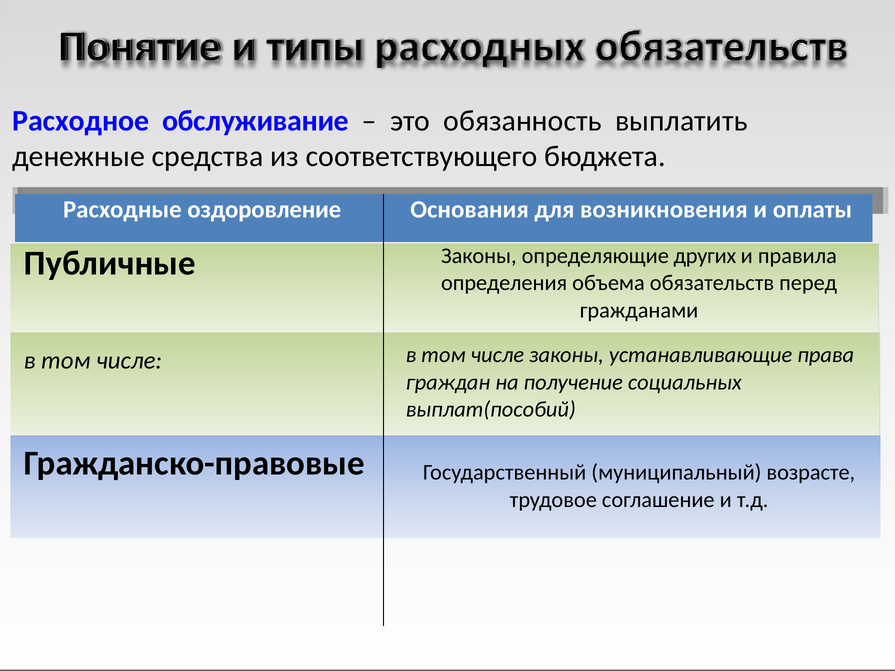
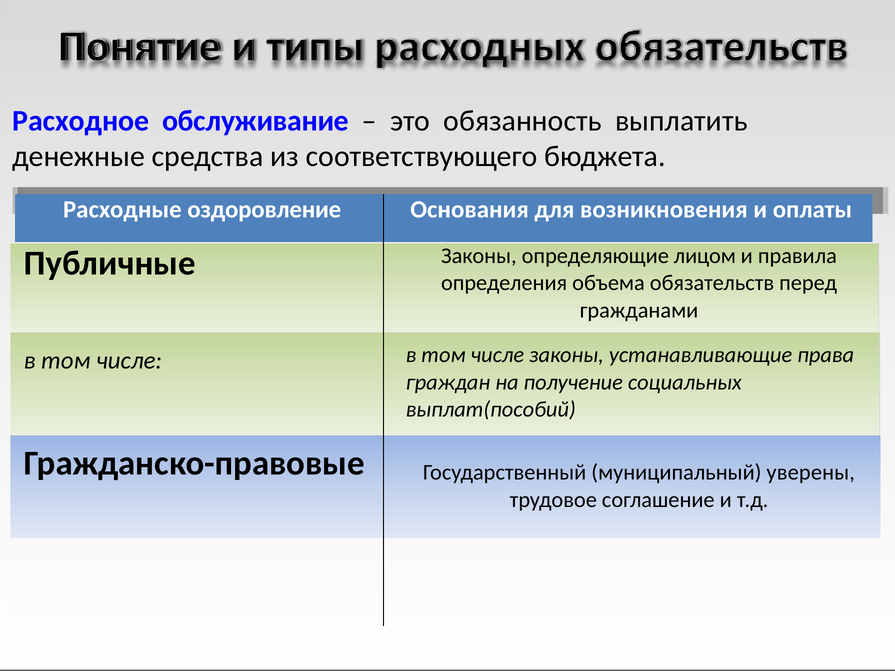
других: других -> лицом (705, 256)
возрасте: возрасте -> уверены (811, 473)
